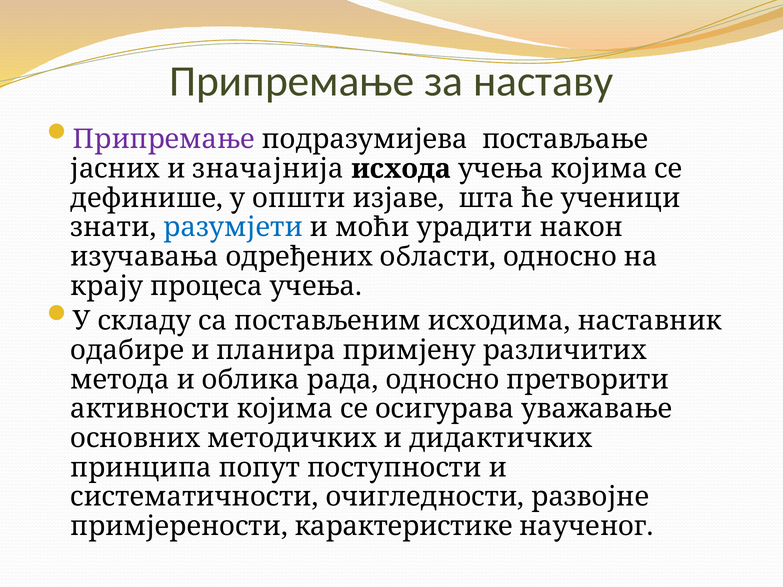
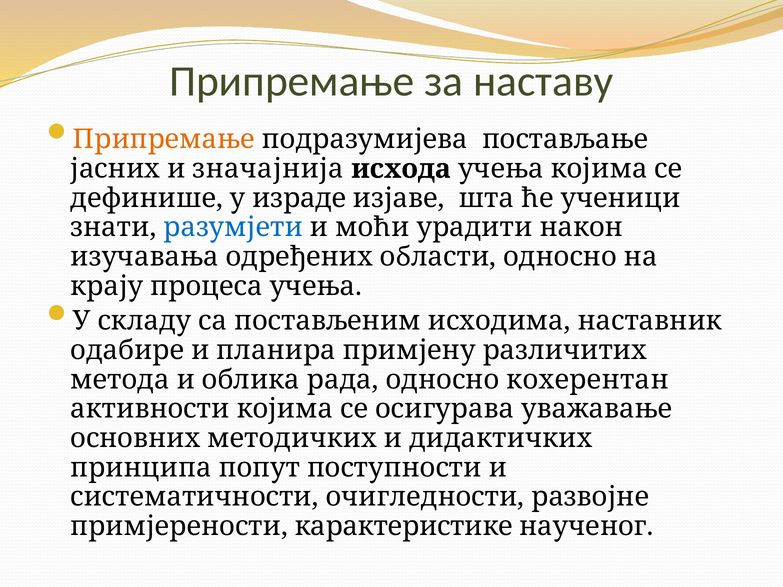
Припремање colour: purple -> orange (164, 140)
општи: општи -> израде (299, 198)
претворити: претворити -> кохерентан (588, 380)
